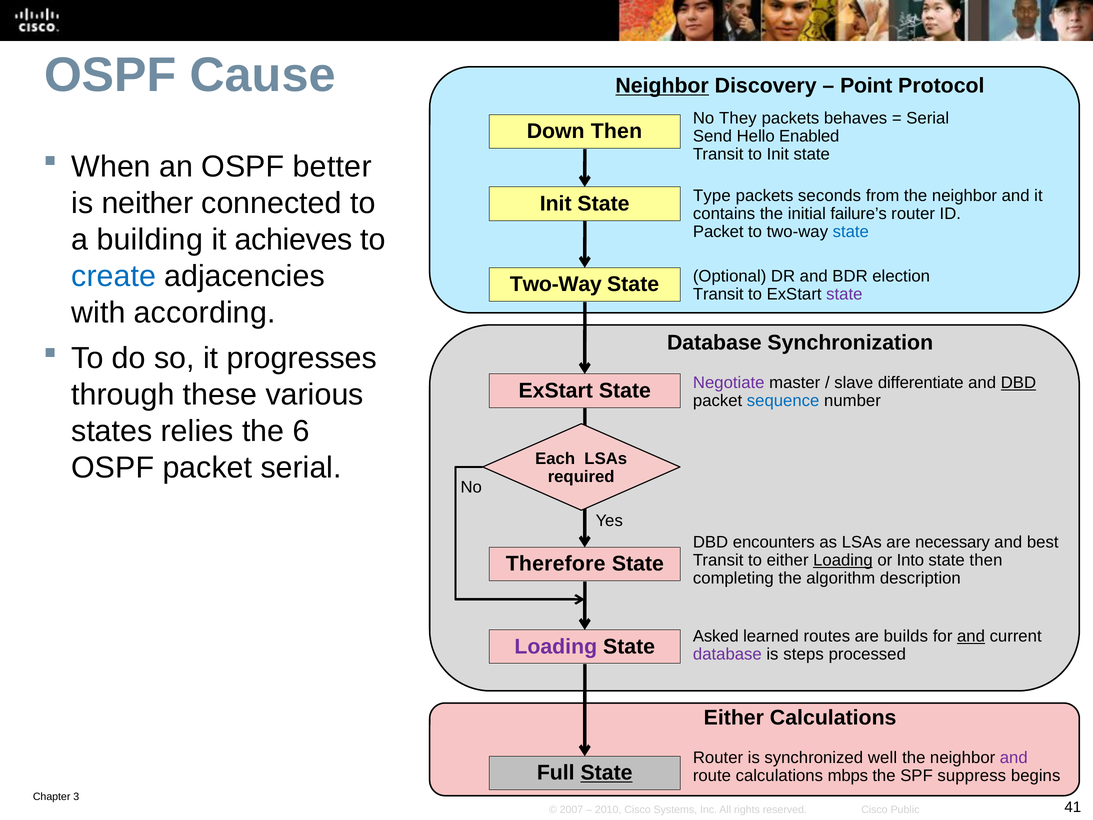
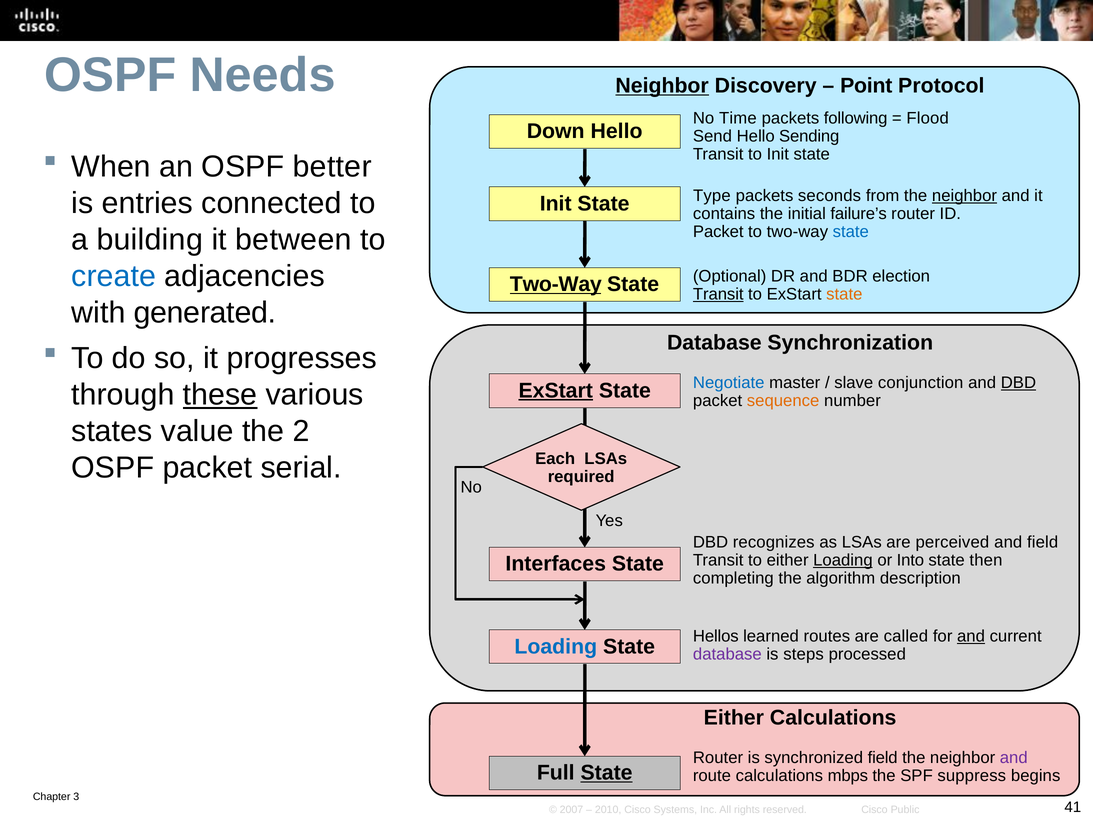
Cause: Cause -> Needs (263, 75)
They: They -> Time (738, 118)
behaves: behaves -> following (856, 118)
Serial: Serial -> Flood (928, 118)
Down Then: Then -> Hello (617, 131)
Enabled: Enabled -> Sending (809, 136)
neighbor underline: none -> present (964, 196)
neither: neither -> entries (147, 203)
achieves: achieves -> between (293, 240)
Two-Way underline: none -> present (556, 284)
Transit underline: none -> present (718, 294)
state colour: purple -> orange (844, 294)
according: according -> generated (205, 313)
Negotiate colour: purple -> blue (729, 383)
differentiate: differentiate -> conjunction (921, 383)
ExStart underline: none -> present (556, 390)
these underline: none -> present (220, 395)
sequence colour: blue -> orange (783, 401)
relies: relies -> value (197, 431)
6: 6 -> 2 (301, 431)
encounters: encounters -> recognizes (774, 542)
necessary: necessary -> perceived (952, 542)
and best: best -> field (1043, 542)
Therefore: Therefore -> Interfaces (556, 564)
Asked: Asked -> Hellos (716, 636)
builds: builds -> called (906, 636)
Loading colour: purple -> blue (556, 646)
synchronized well: well -> field (883, 757)
